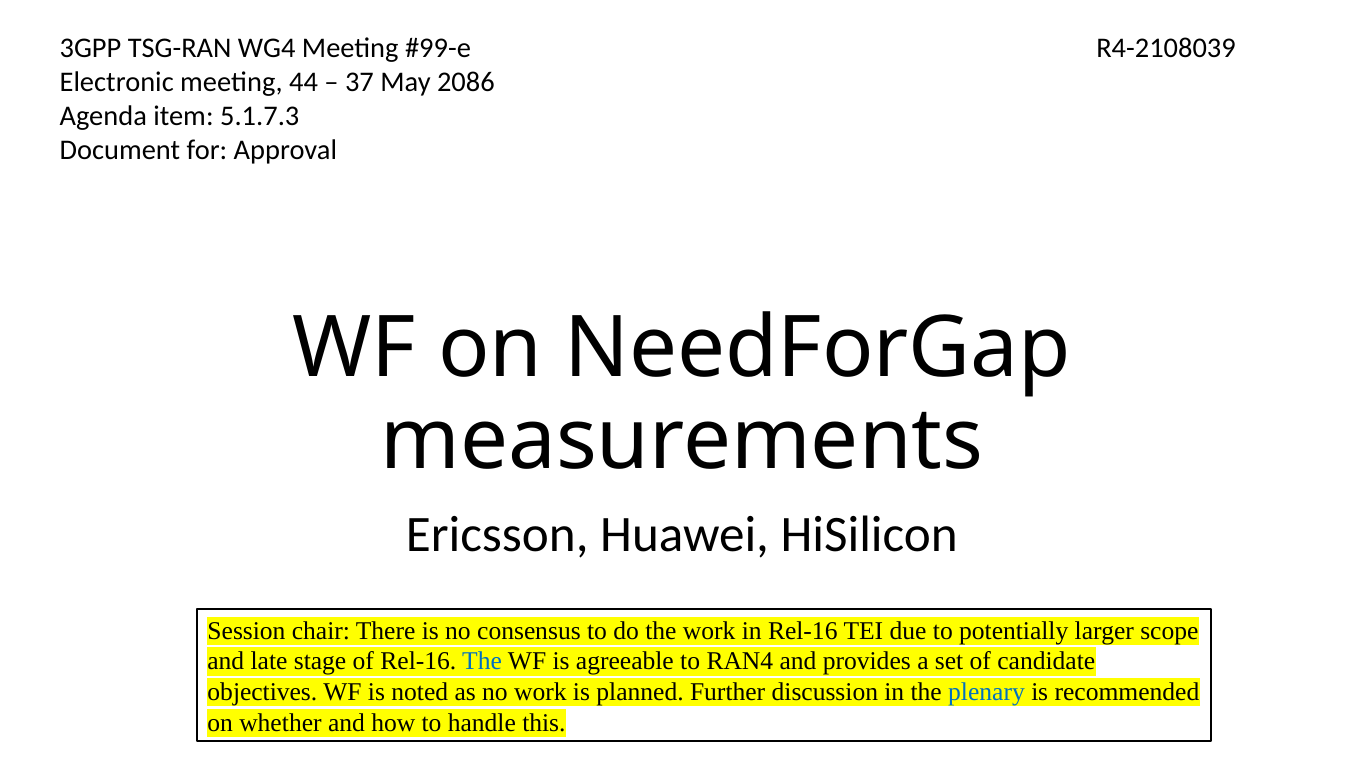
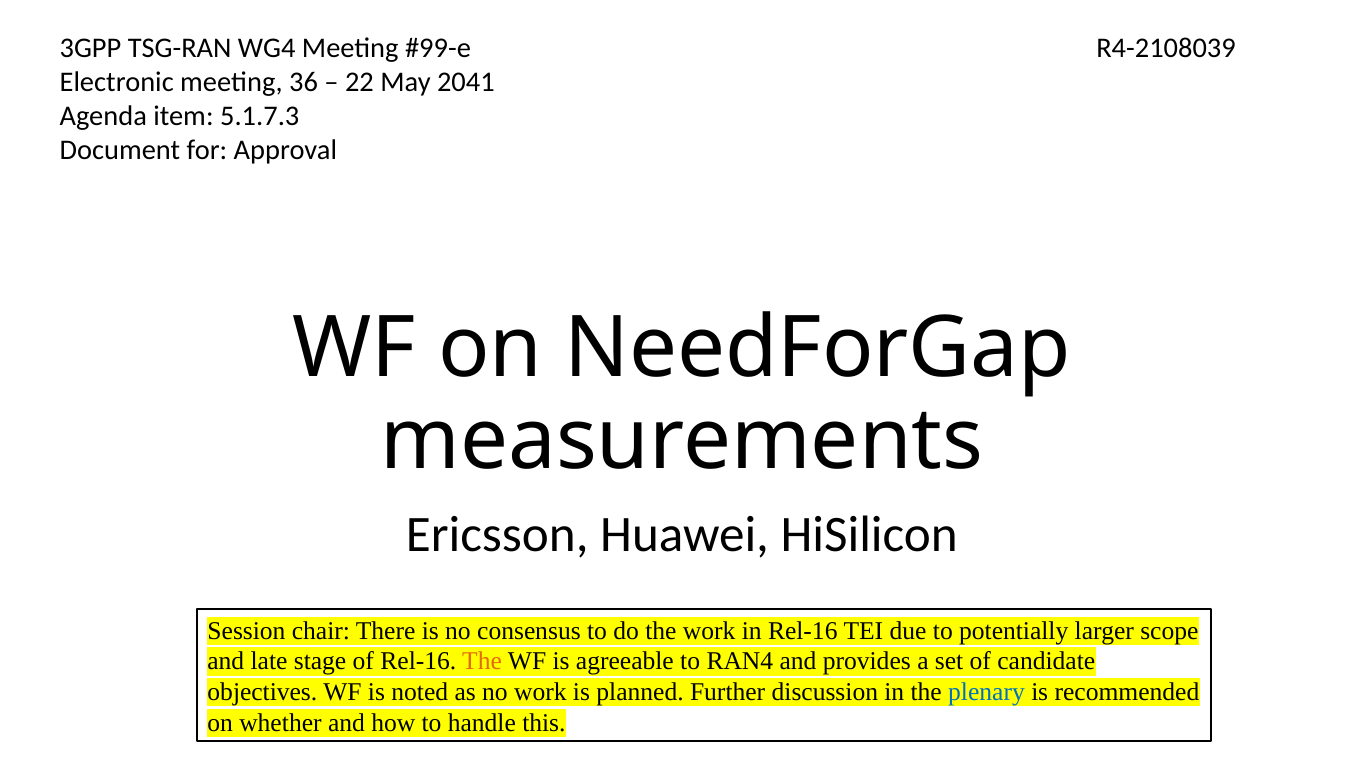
44: 44 -> 36 (304, 82)
37: 37 -> 22 (359, 82)
2086: 2086 -> 2041 (466, 82)
The colour: blue -> orange (482, 662)
